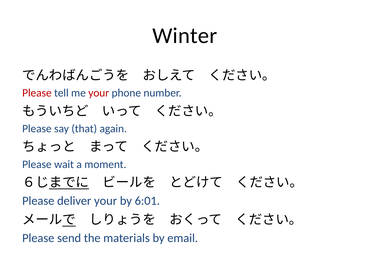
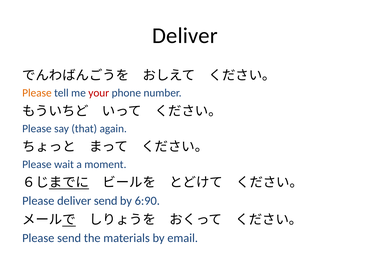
Winter: Winter -> Deliver (185, 36)
Please colour: red -> orange (37, 93)
deliver your: your -> send (106, 201)
6:01: 6:01 -> 6:90 (147, 201)
